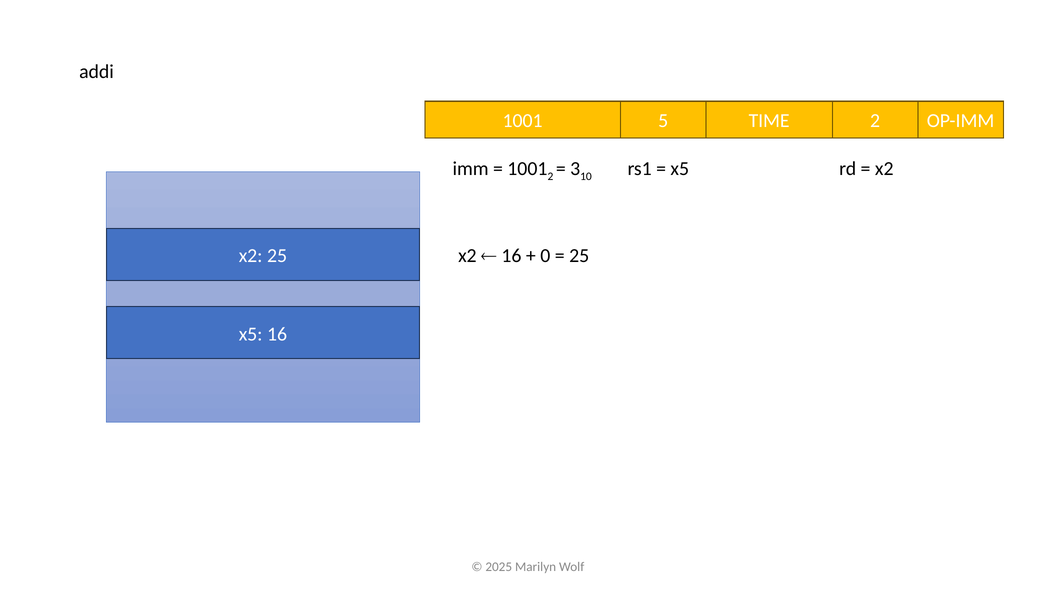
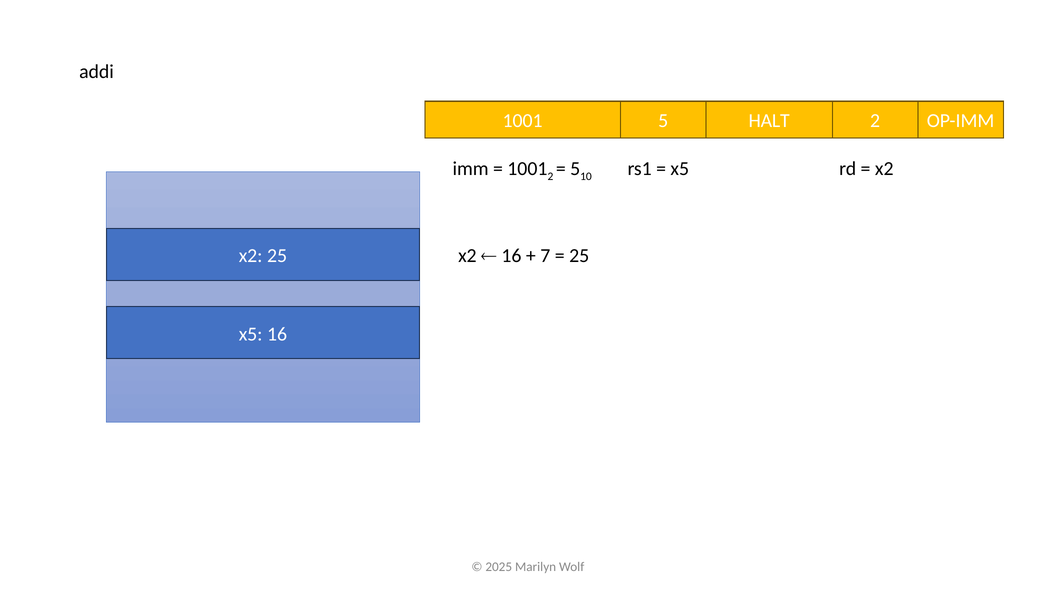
TIME: TIME -> HALT (769, 121)
3: 3 -> 5 (575, 169)
0: 0 -> 7 (545, 256)
